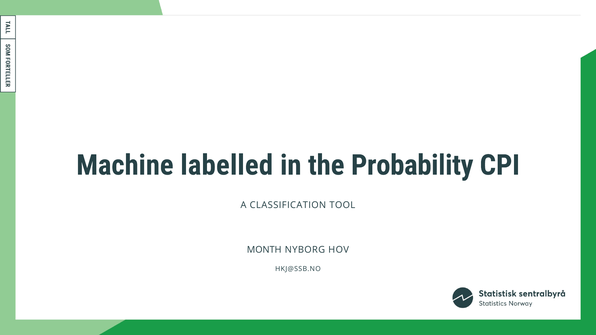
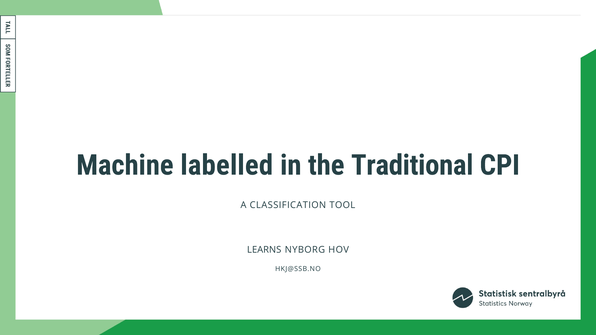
Probability: Probability -> Traditional (412, 165)
MONTH: MONTH -> LEARNS (264, 250)
